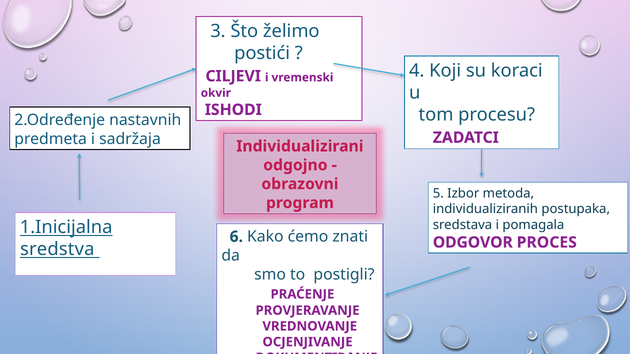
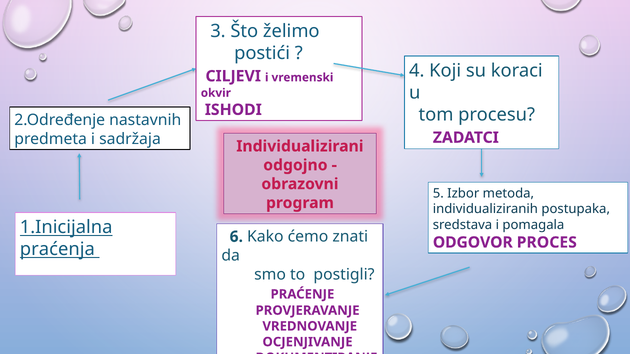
sredstva: sredstva -> praćenja (57, 249)
